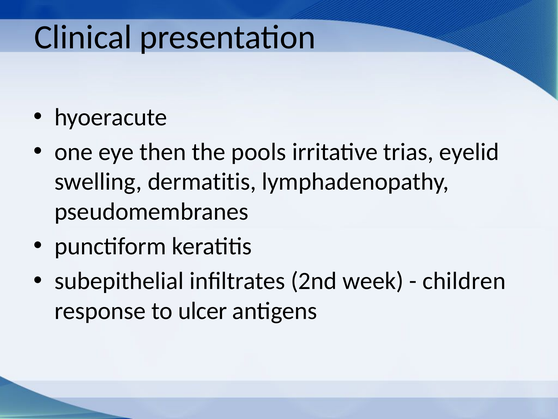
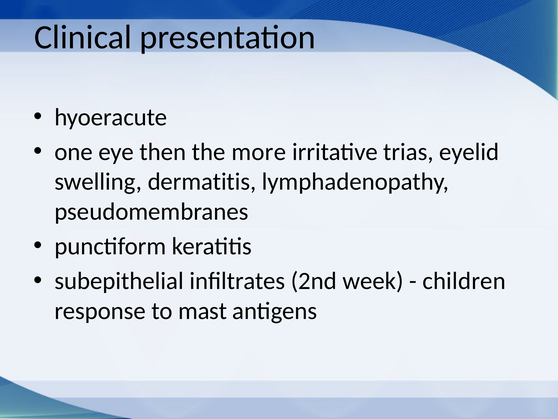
pools: pools -> more (259, 152)
ulcer: ulcer -> mast (203, 311)
